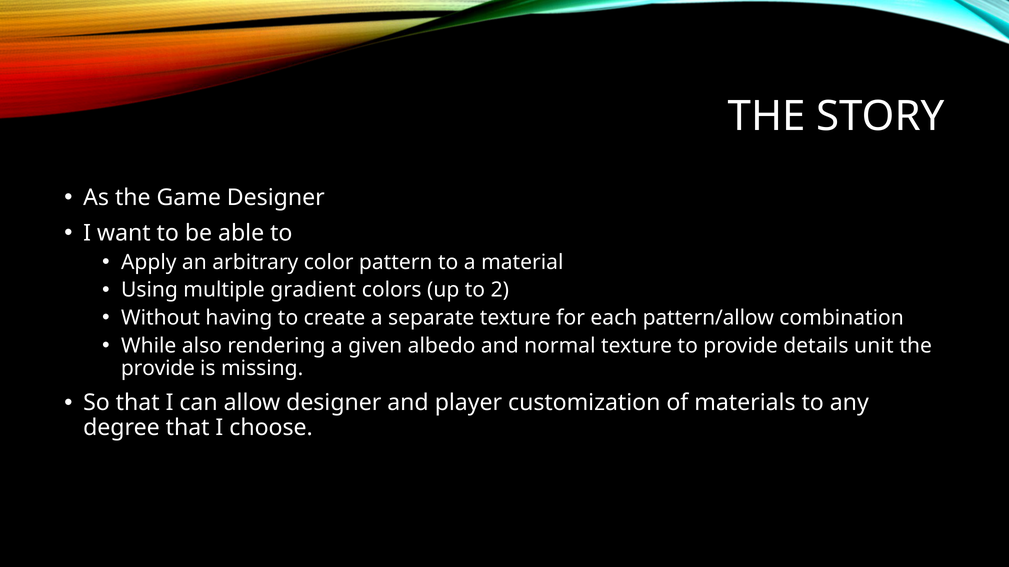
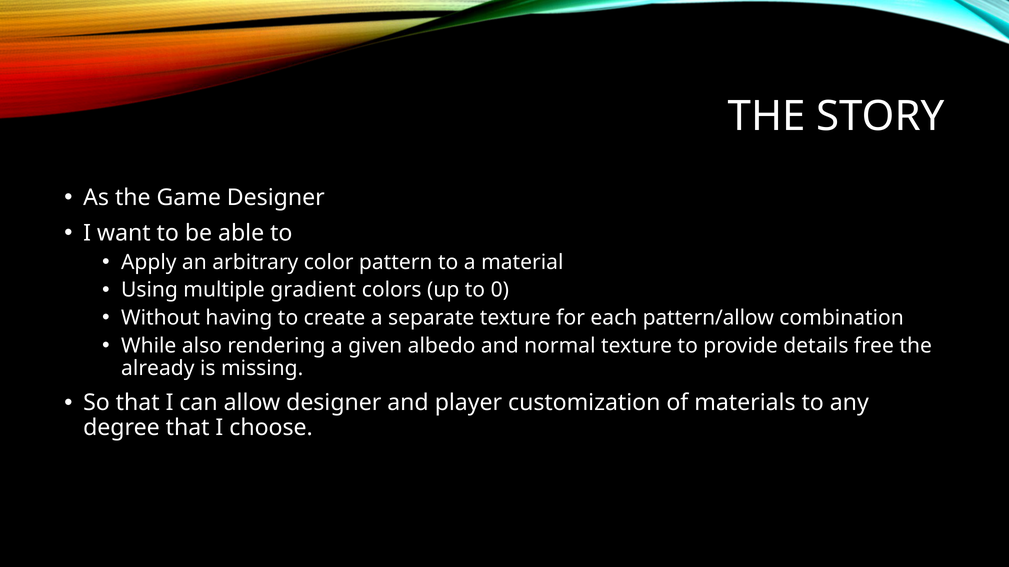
2: 2 -> 0 (500, 290)
unit: unit -> free (874, 346)
provide: provide -> already (158, 369)
